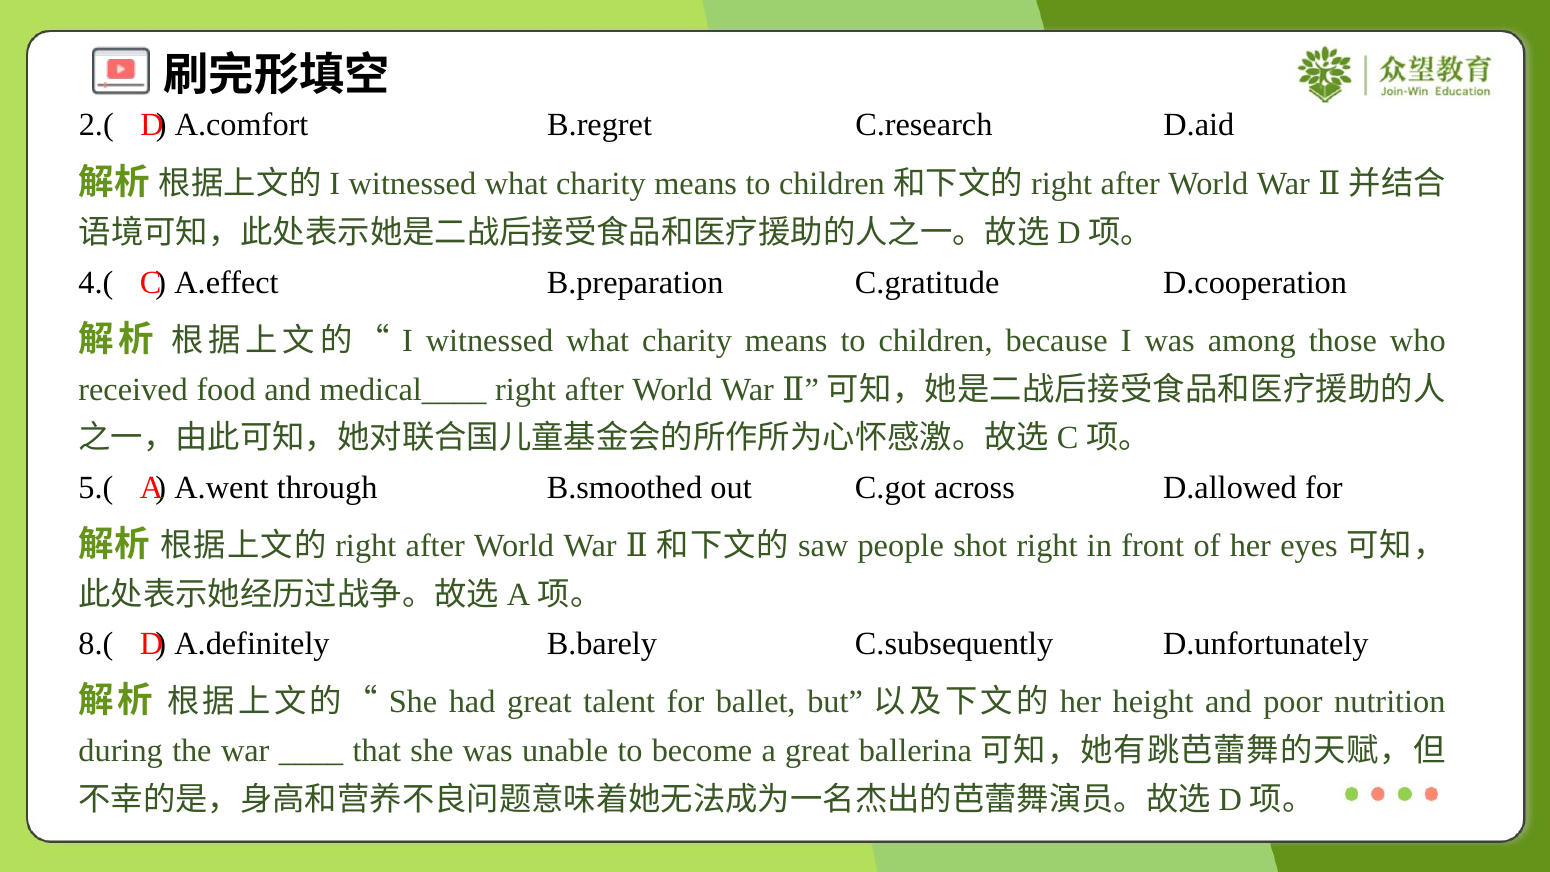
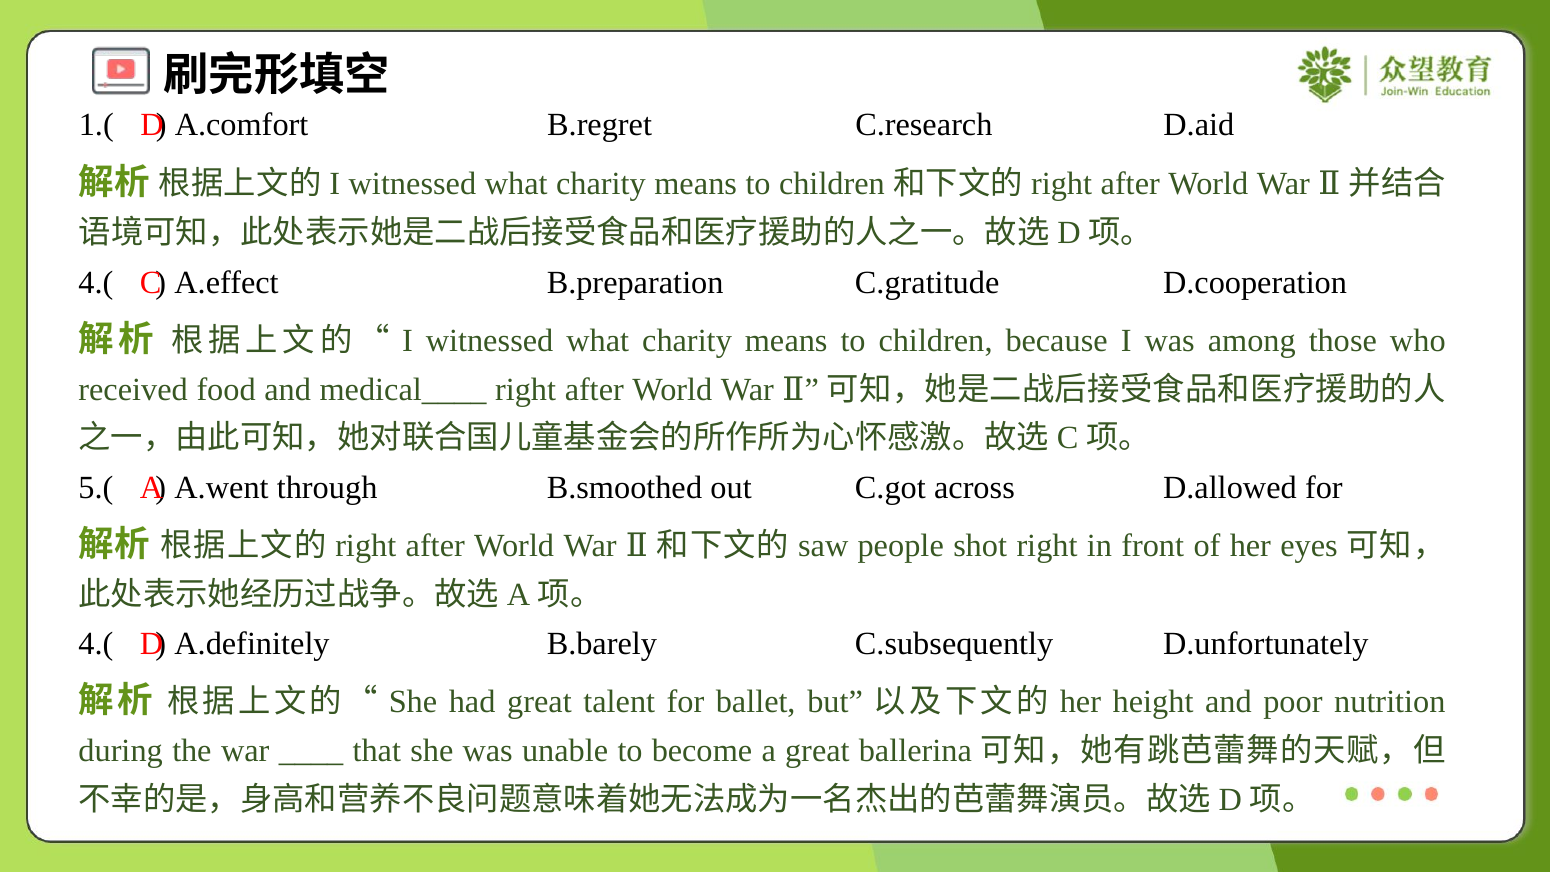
2.(: 2.( -> 1.( (96, 125)
8.(: 8.( -> 4.( (96, 644)
